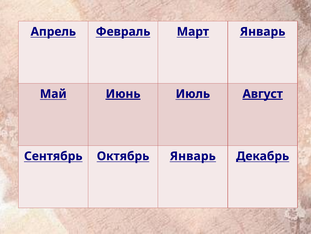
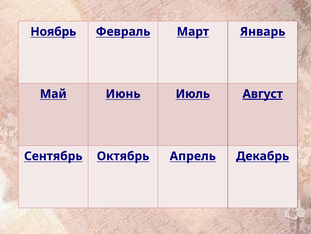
Апрель: Апрель -> Ноябрь (53, 32)
Июнь underline: present -> none (123, 94)
Октябрь Январь: Январь -> Апрель (193, 156)
